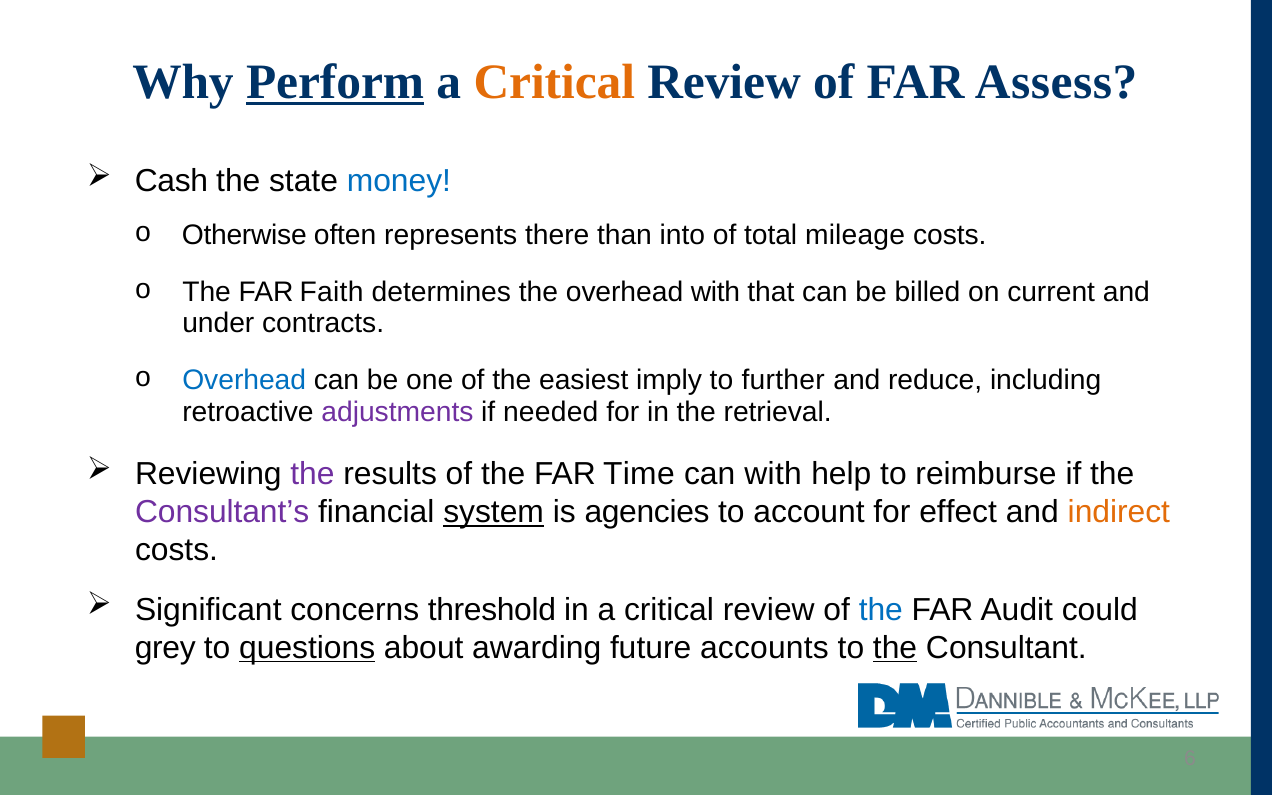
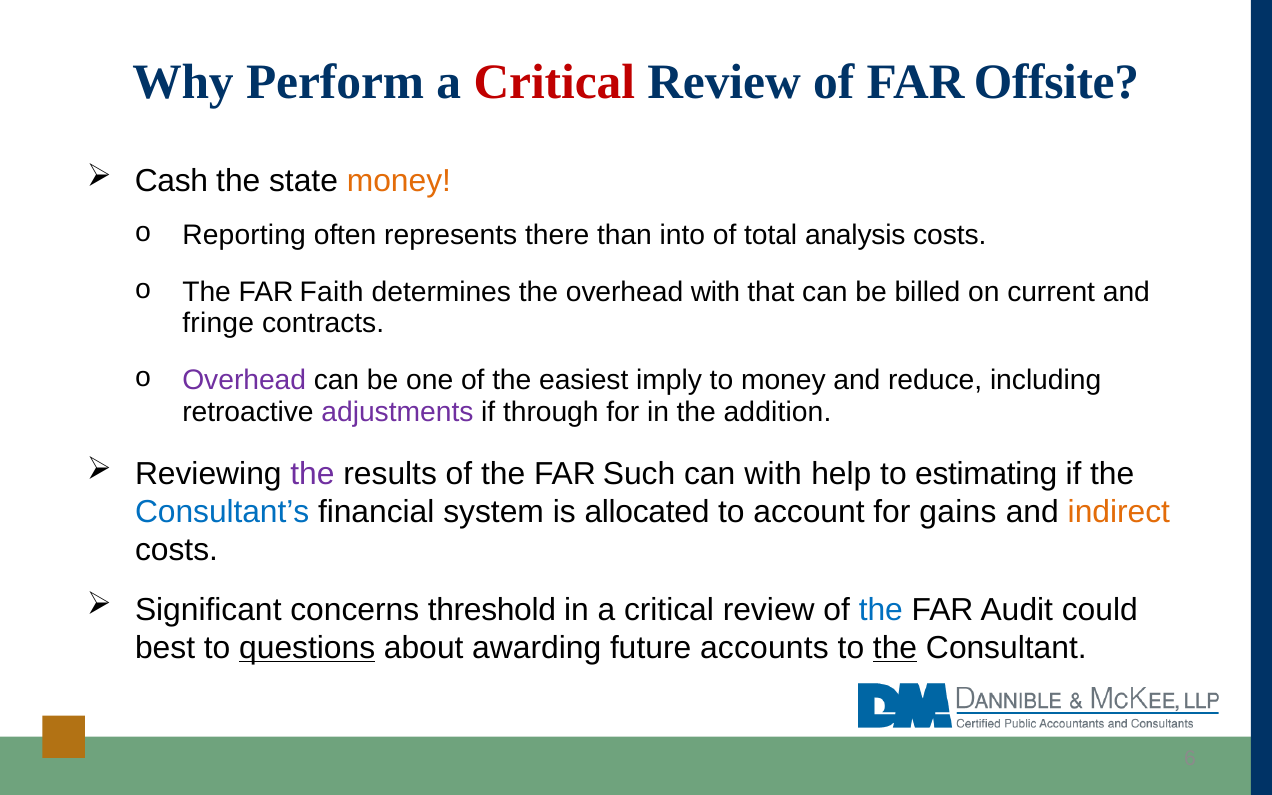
Perform underline: present -> none (335, 82)
Critical colour: orange -> red (554, 82)
Assess: Assess -> Offsite (1057, 82)
money colour: blue -> orange (399, 181)
Otherwise: Otherwise -> Reporting (244, 235)
mileage: mileage -> analysis (855, 235)
under: under -> fringe (218, 324)
Overhead colour: blue -> purple (244, 380)
to further: further -> money (783, 380)
needed: needed -> through (551, 412)
retrieval: retrieval -> addition (778, 412)
Time: Time -> Such (639, 474)
reimburse: reimburse -> estimating (986, 474)
Consultant’s colour: purple -> blue (222, 512)
system underline: present -> none (494, 512)
agencies: agencies -> allocated (647, 512)
effect: effect -> gains (958, 512)
grey: grey -> best (165, 648)
